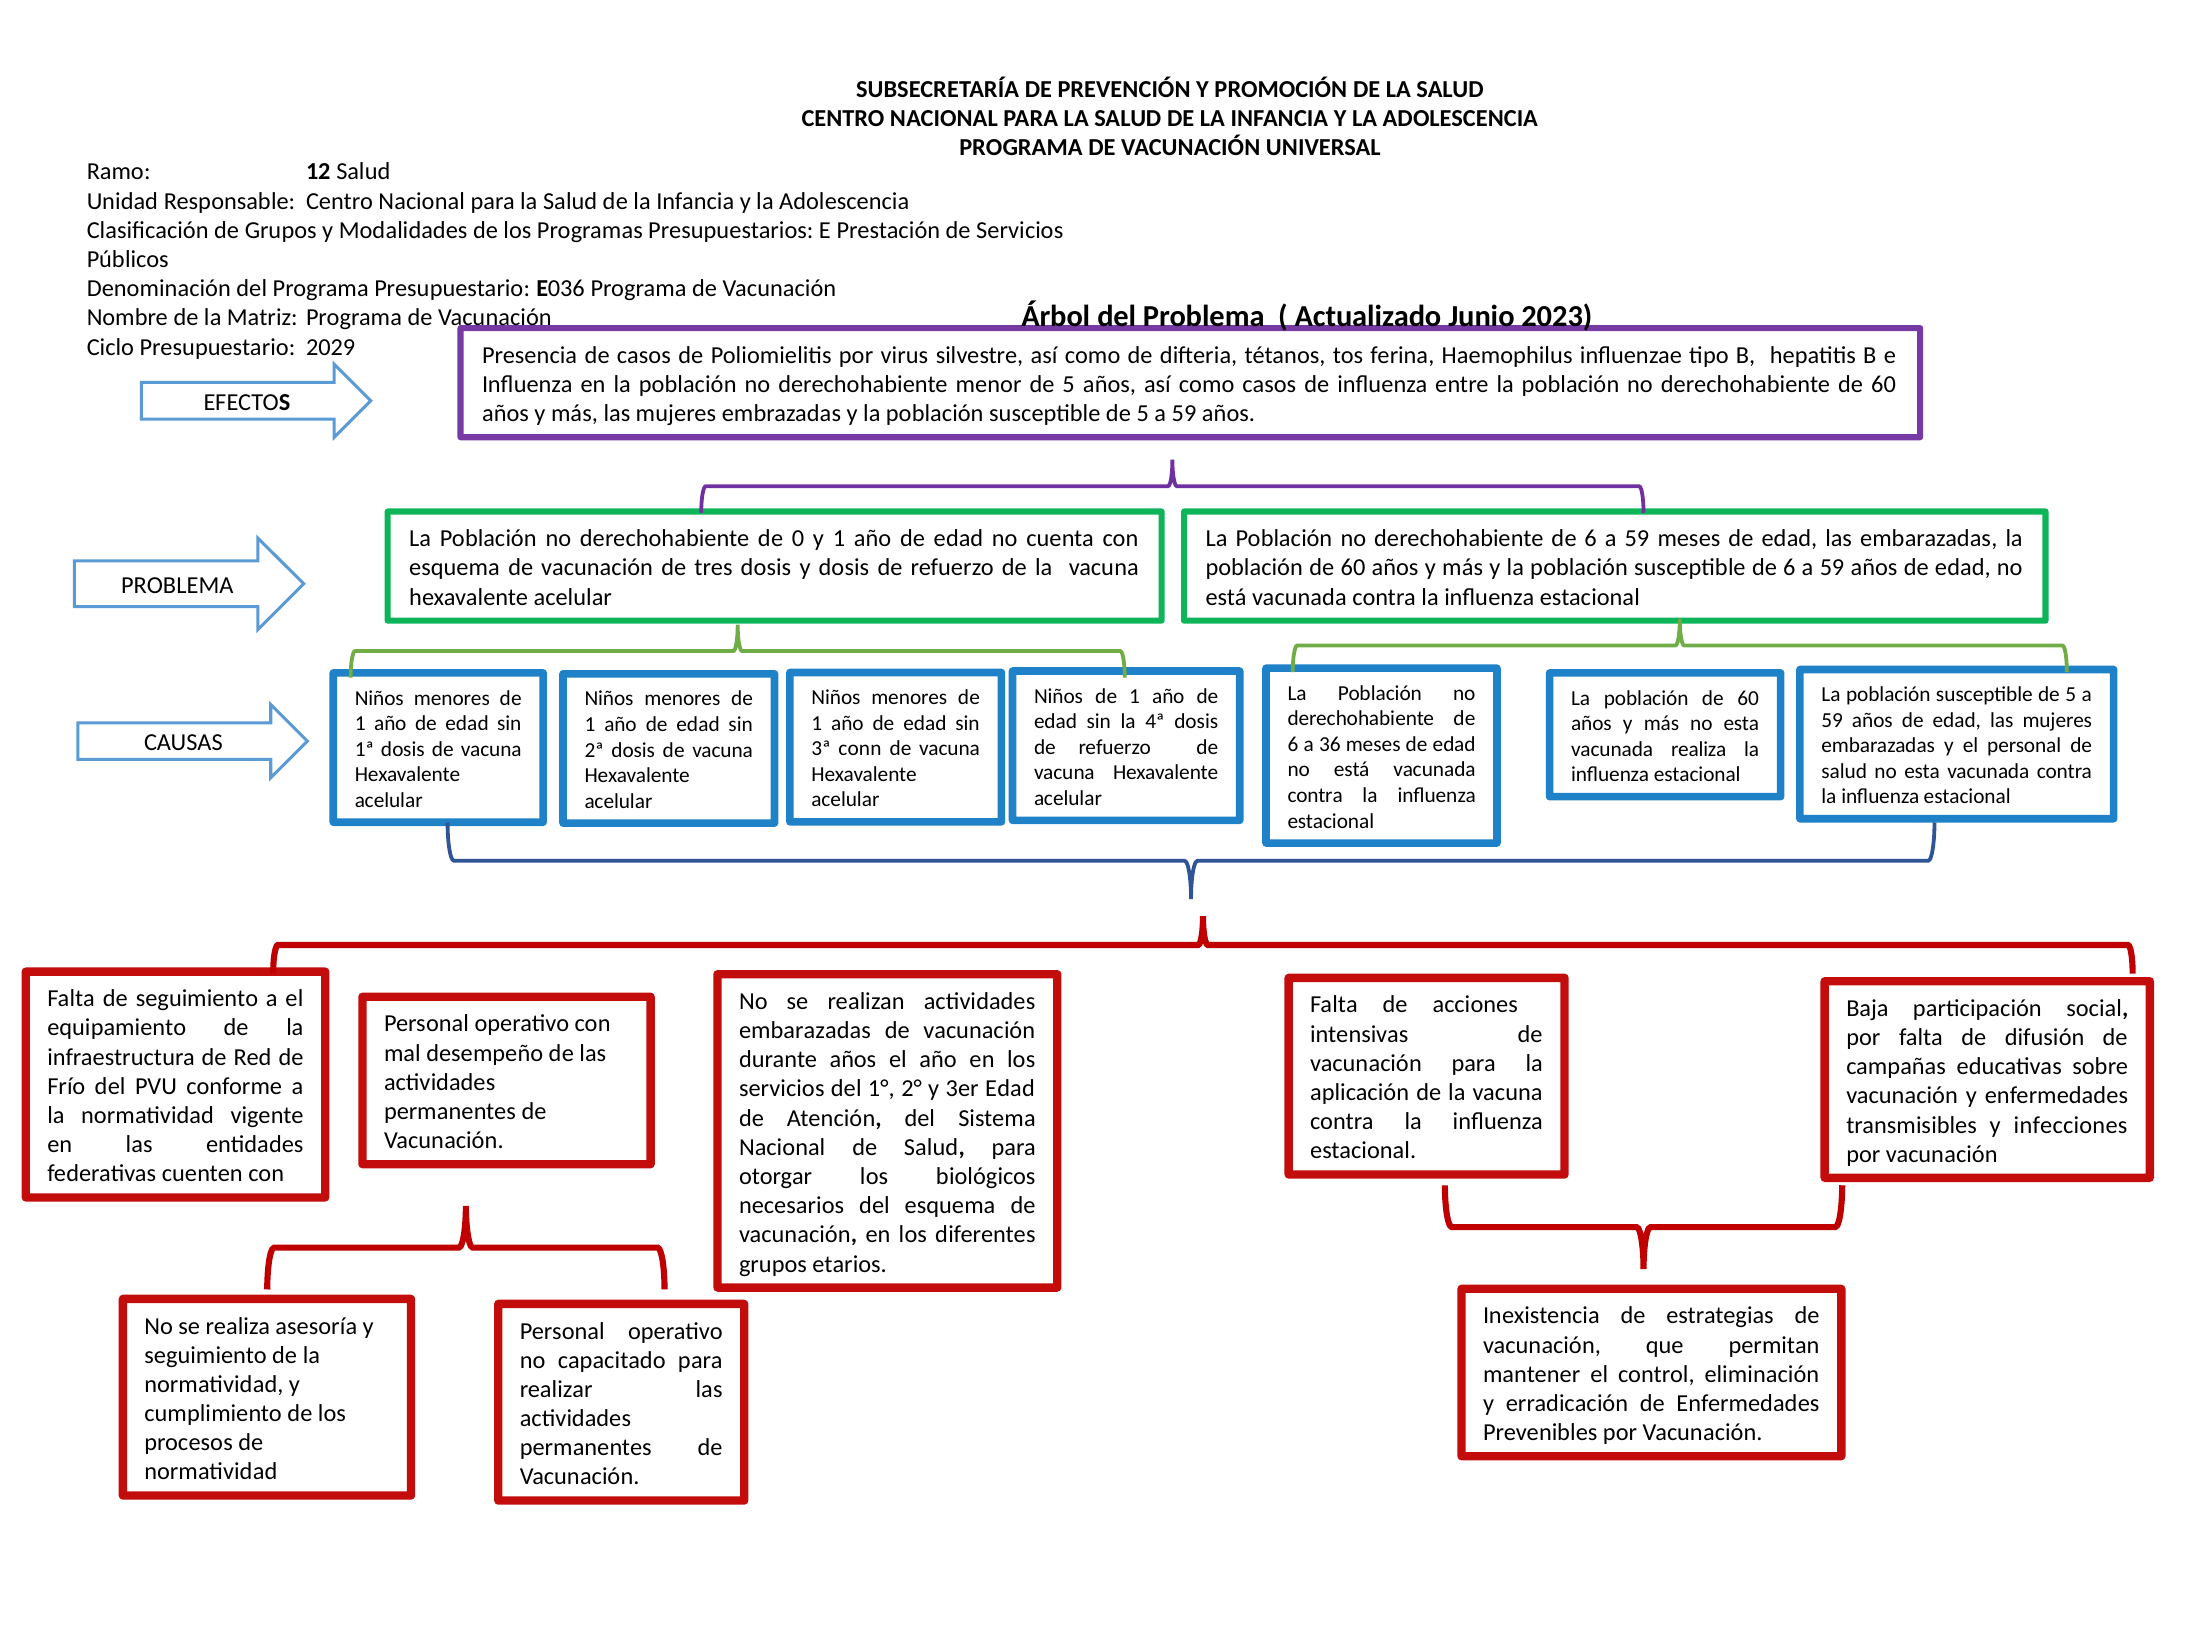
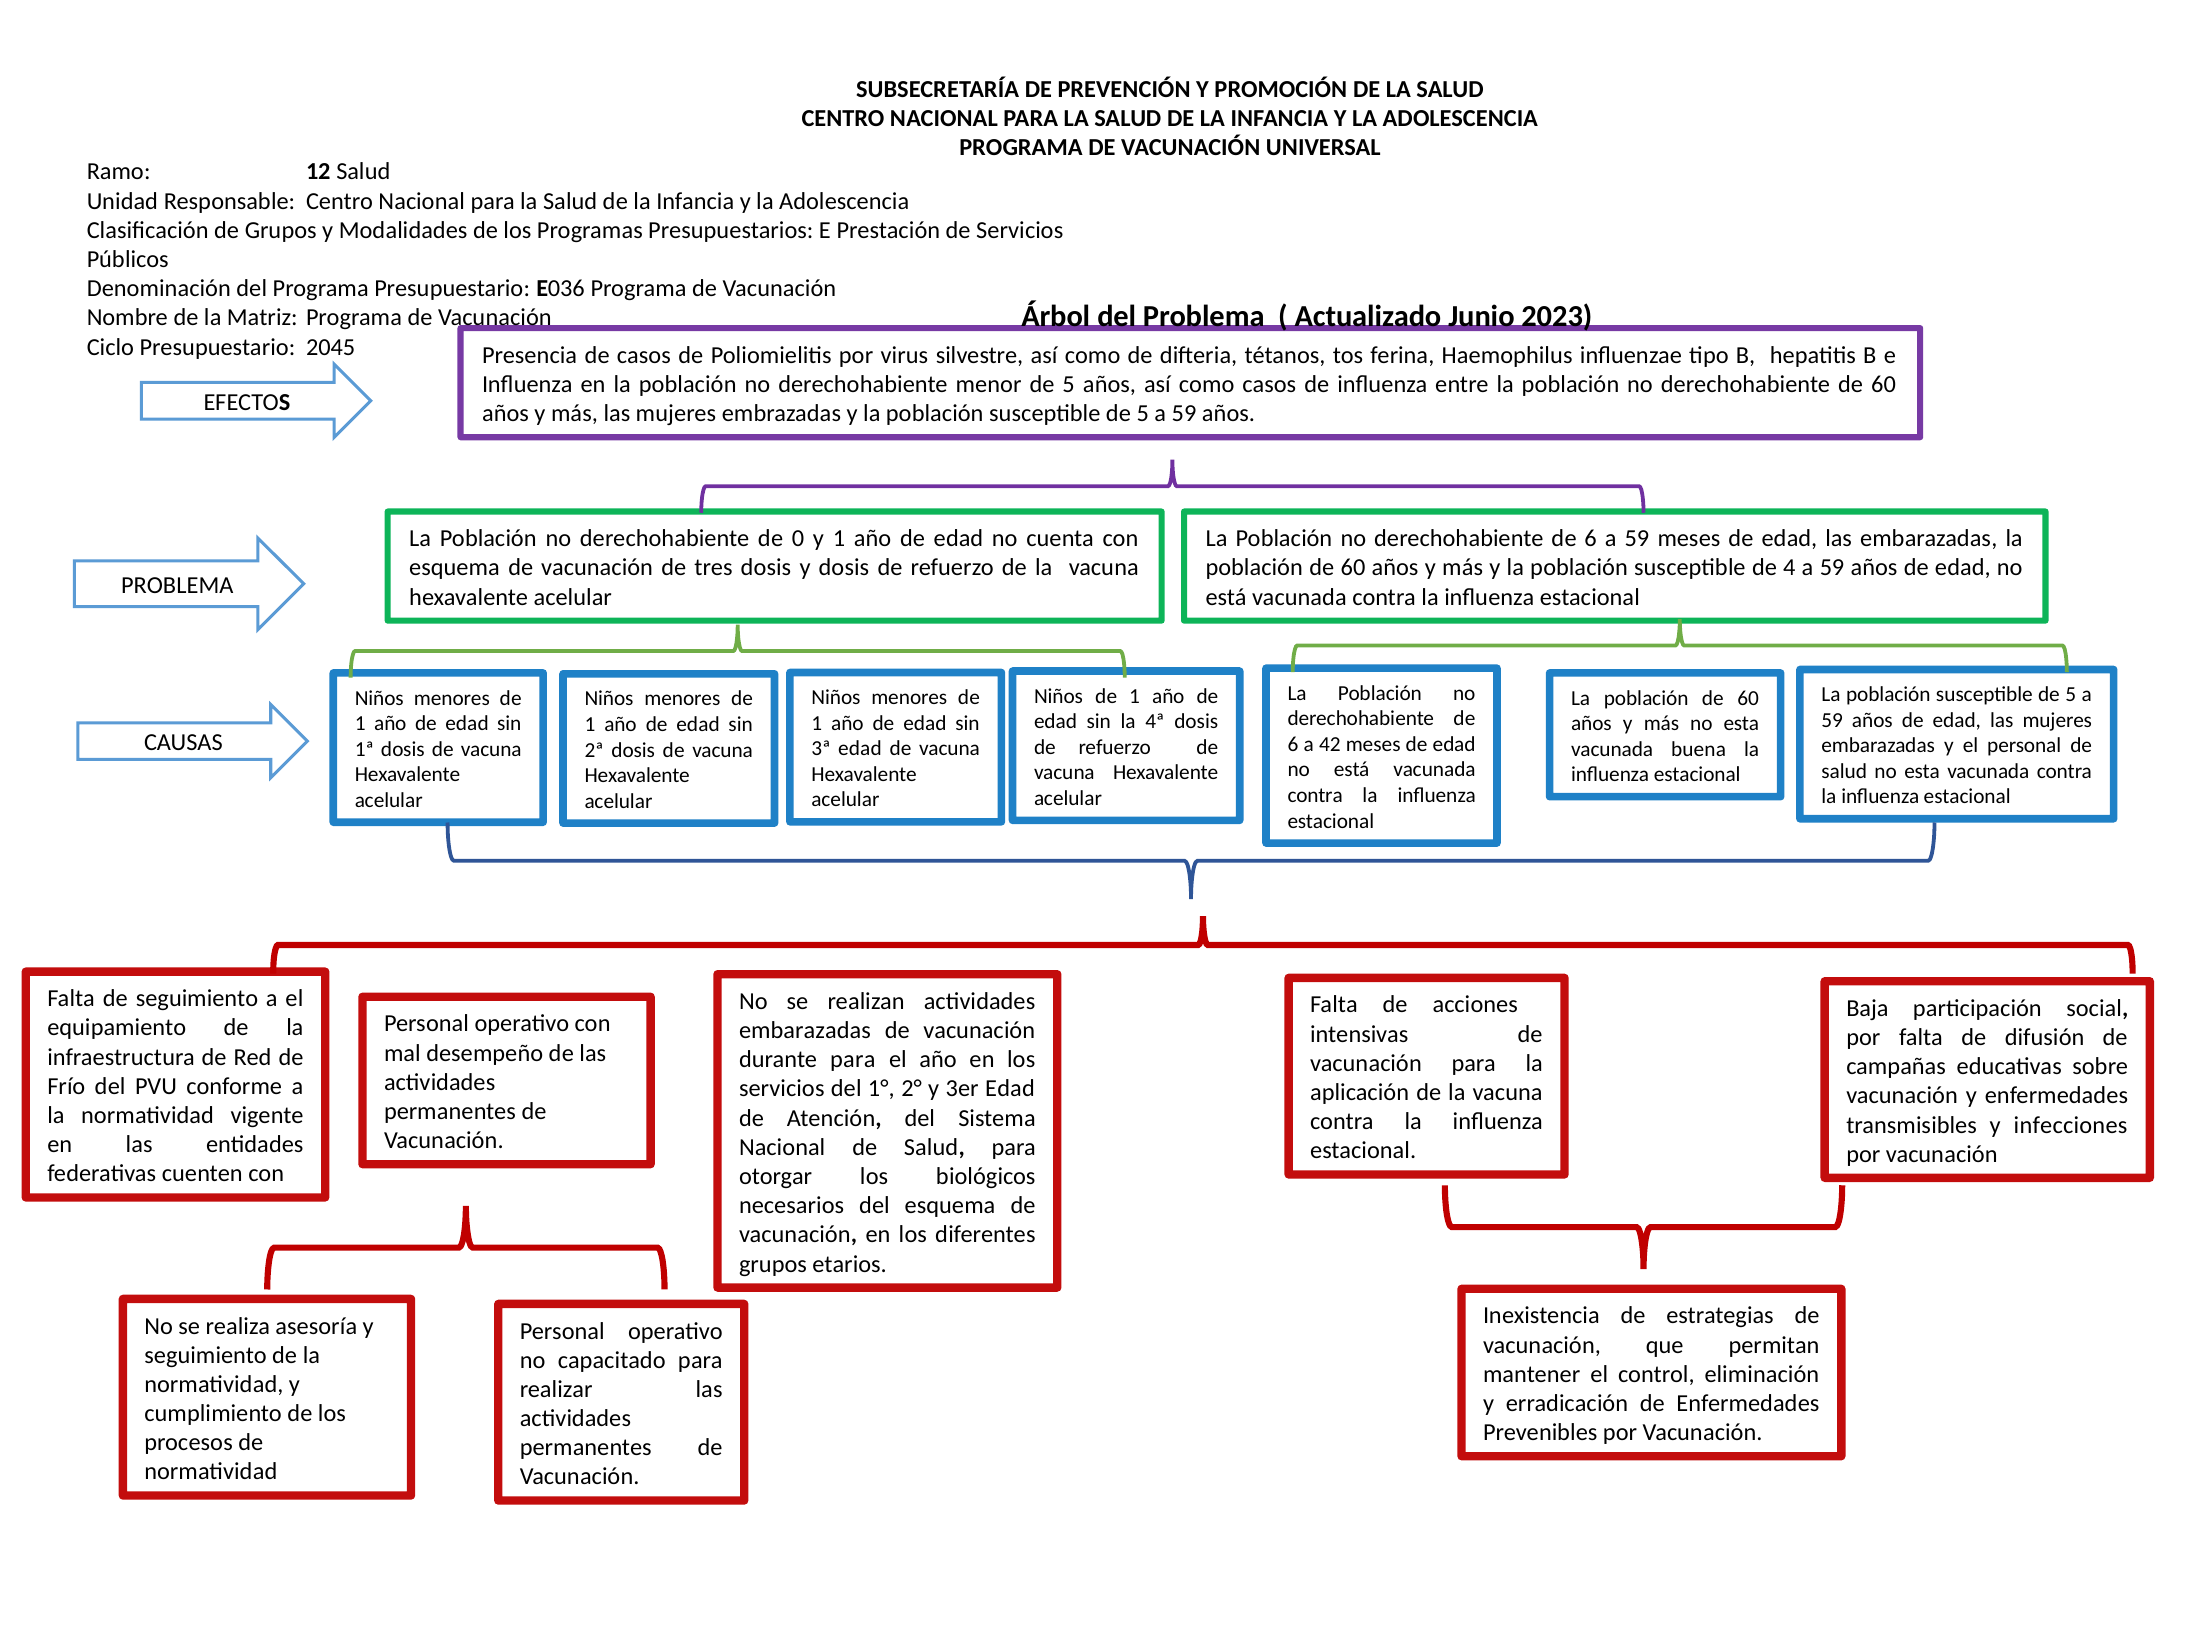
2029: 2029 -> 2045 (331, 347)
susceptible de 6: 6 -> 4 (1789, 568)
36: 36 -> 42 (1330, 744)
3ª conn: conn -> edad (860, 749)
vacunada realiza: realiza -> buena (1699, 749)
durante años: años -> para (853, 1060)
